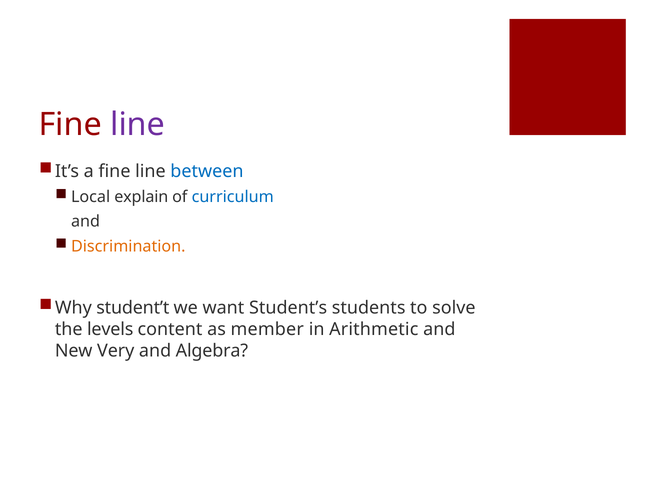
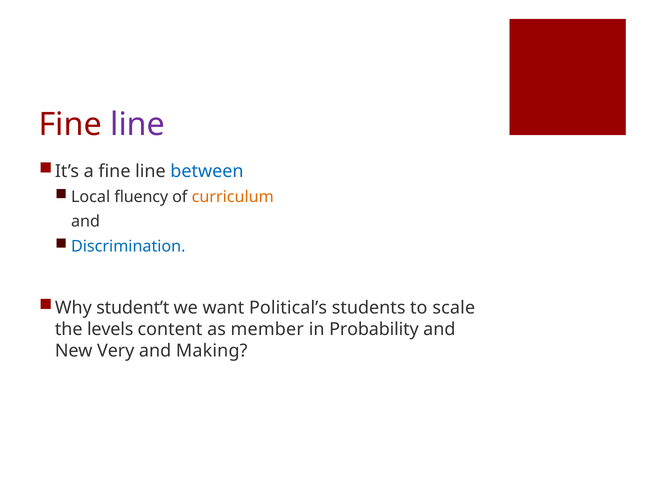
explain: explain -> fluency (141, 197)
curriculum colour: blue -> orange (233, 197)
Discrimination colour: orange -> blue (128, 247)
Student’s: Student’s -> Political’s (288, 308)
solve: solve -> scale (454, 308)
Arithmetic: Arithmetic -> Probability (374, 330)
Algebra: Algebra -> Making (212, 351)
